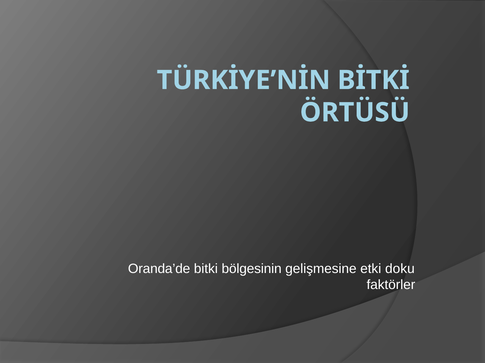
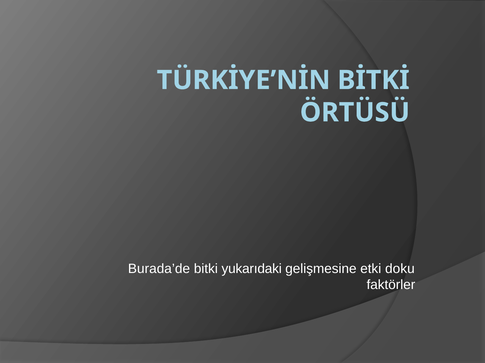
Oranda’de: Oranda’de -> Burada’de (159, 269)
bölgesinin: bölgesinin -> yukarıdaki (252, 269)
